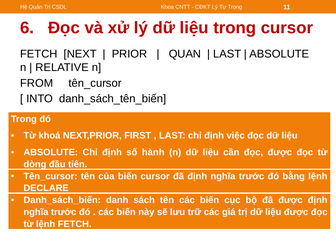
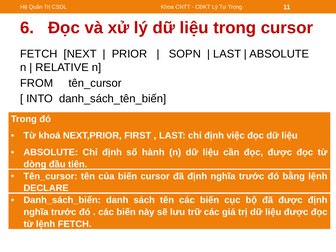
QUAN: QUAN -> SOPN (185, 54)
